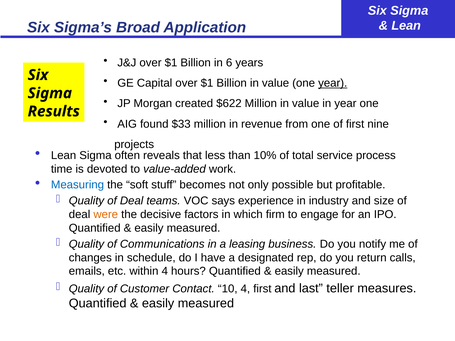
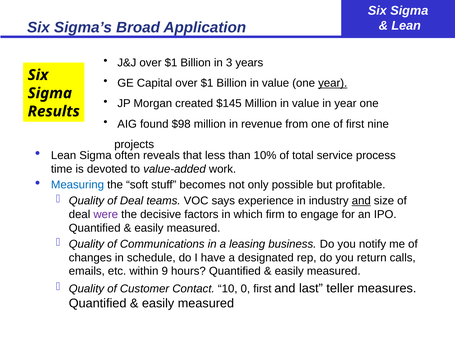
6: 6 -> 3 (229, 63)
$622: $622 -> $145 (229, 104)
$33: $33 -> $98 (181, 124)
and underline: none -> present (361, 201)
were colour: orange -> purple (106, 215)
within 4: 4 -> 9 (165, 271)
10 4: 4 -> 0 (245, 289)
